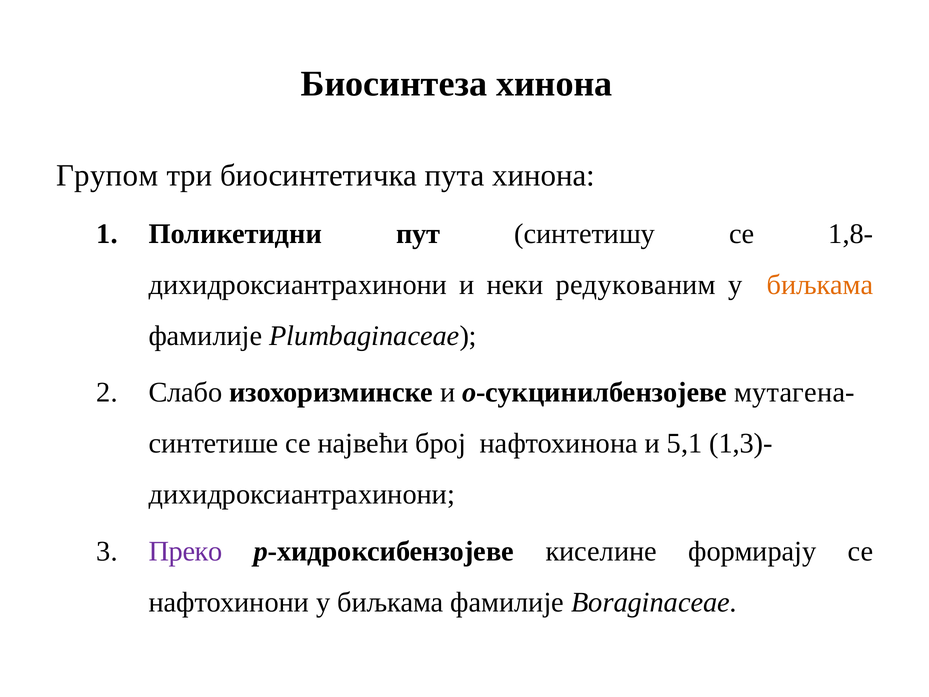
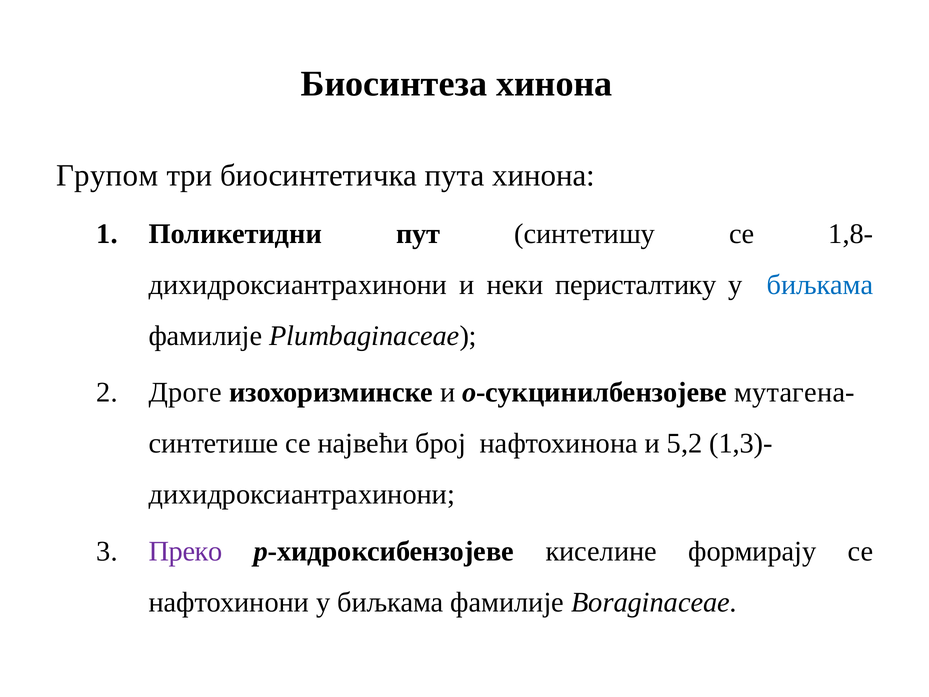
редукованим: редукованим -> перисталтику (636, 285)
биљкама colour: orange -> blue (820, 285)
Слабо: Слабо -> Дроге (185, 392)
5,1: 5,1 -> 5,2 (685, 443)
